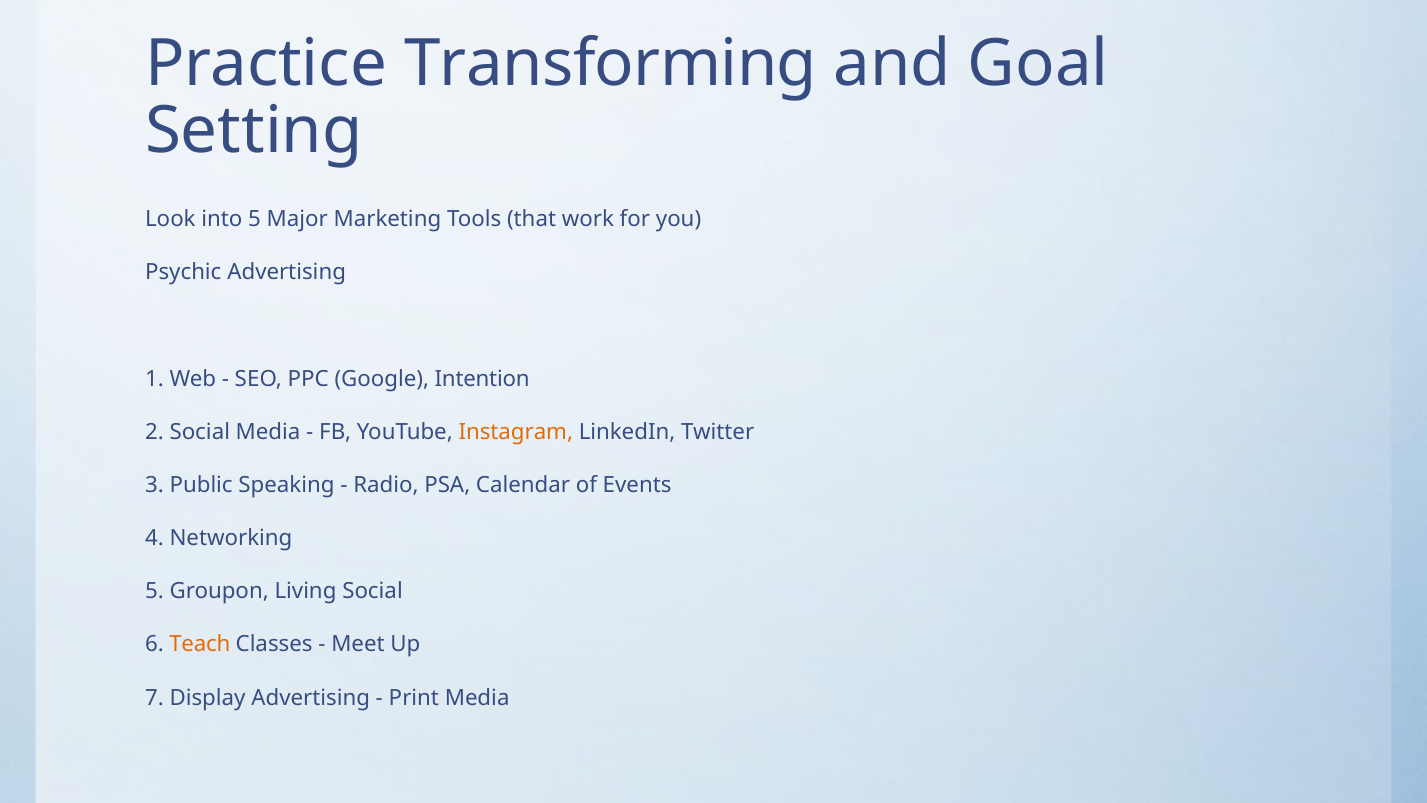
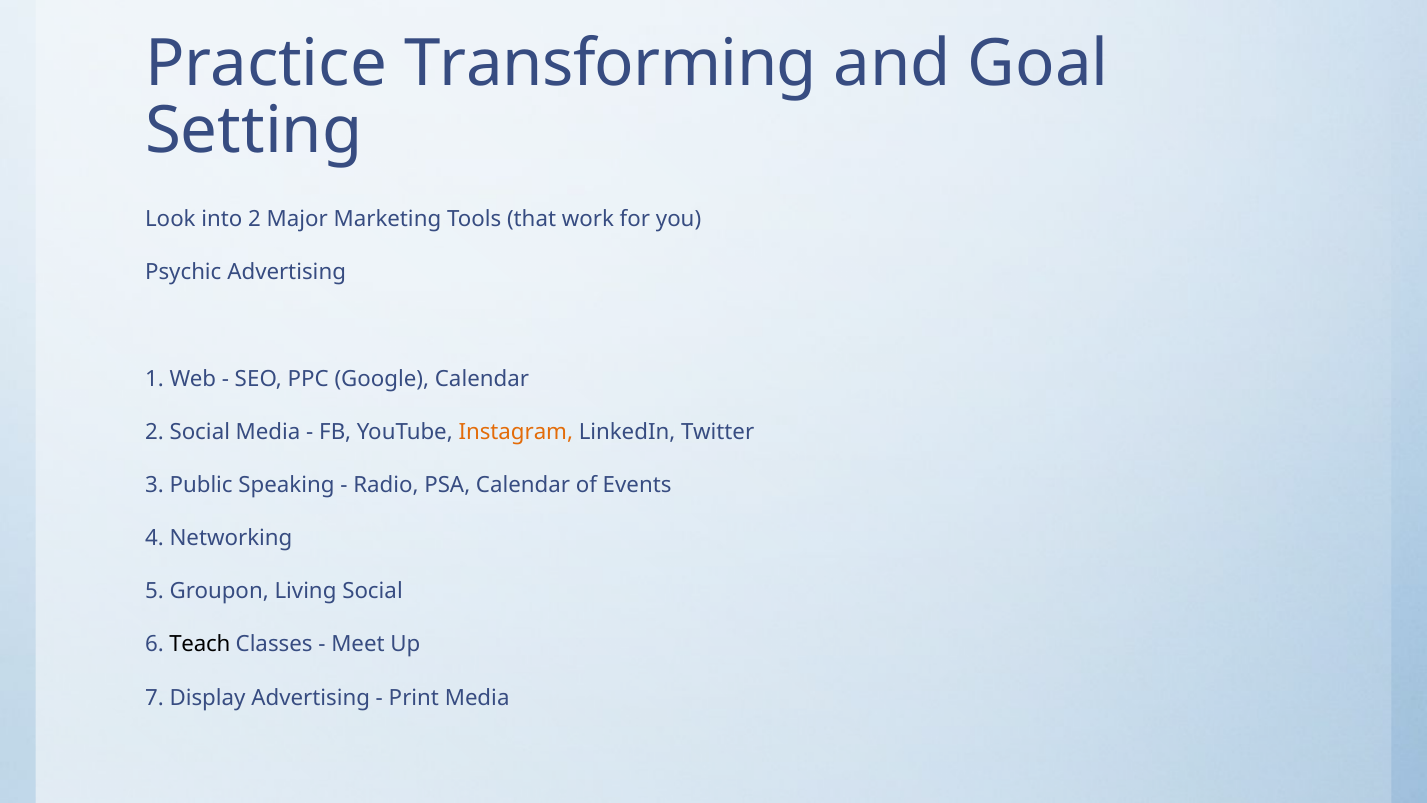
into 5: 5 -> 2 (255, 219)
Google Intention: Intention -> Calendar (482, 379)
Teach colour: orange -> black (200, 645)
